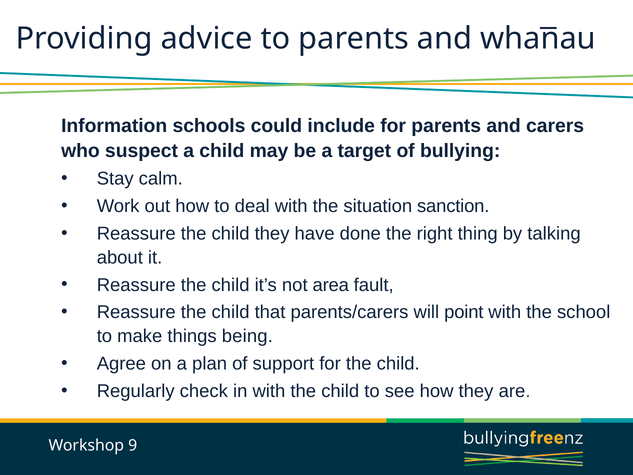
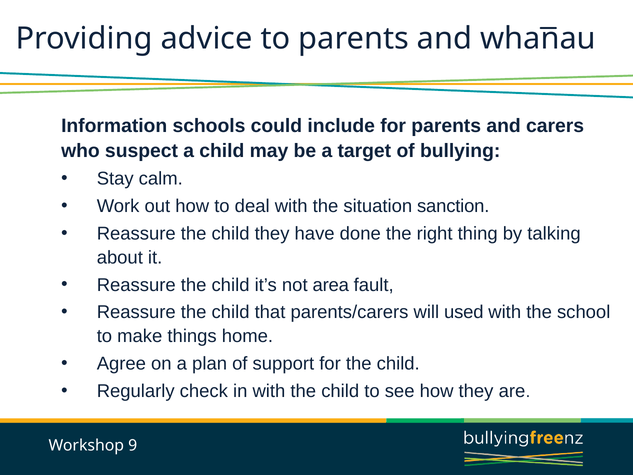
point: point -> used (464, 312)
being: being -> home (247, 336)
